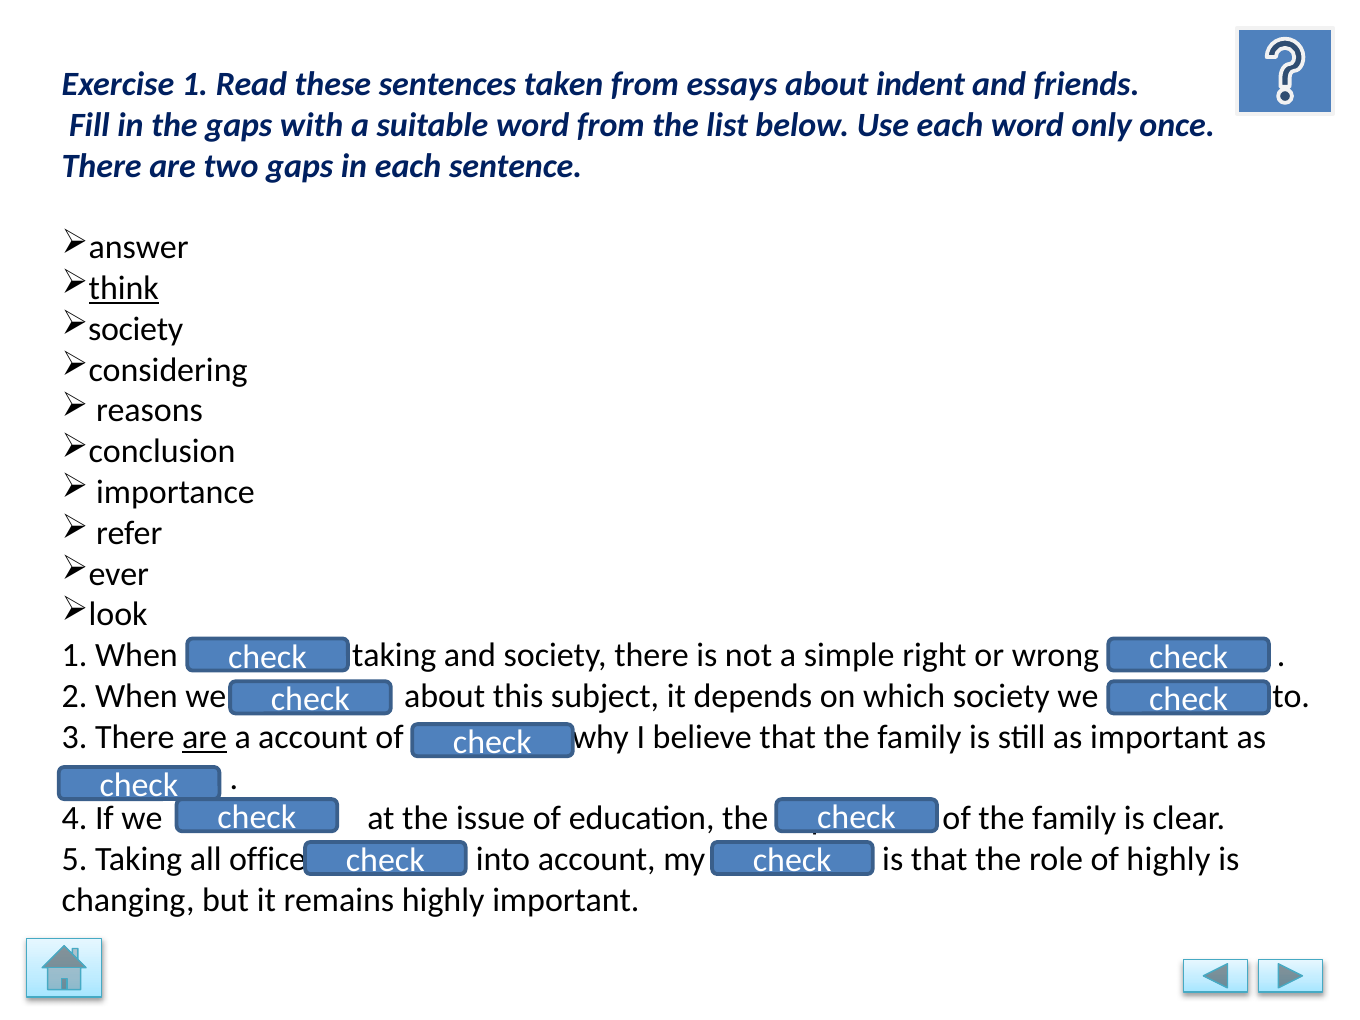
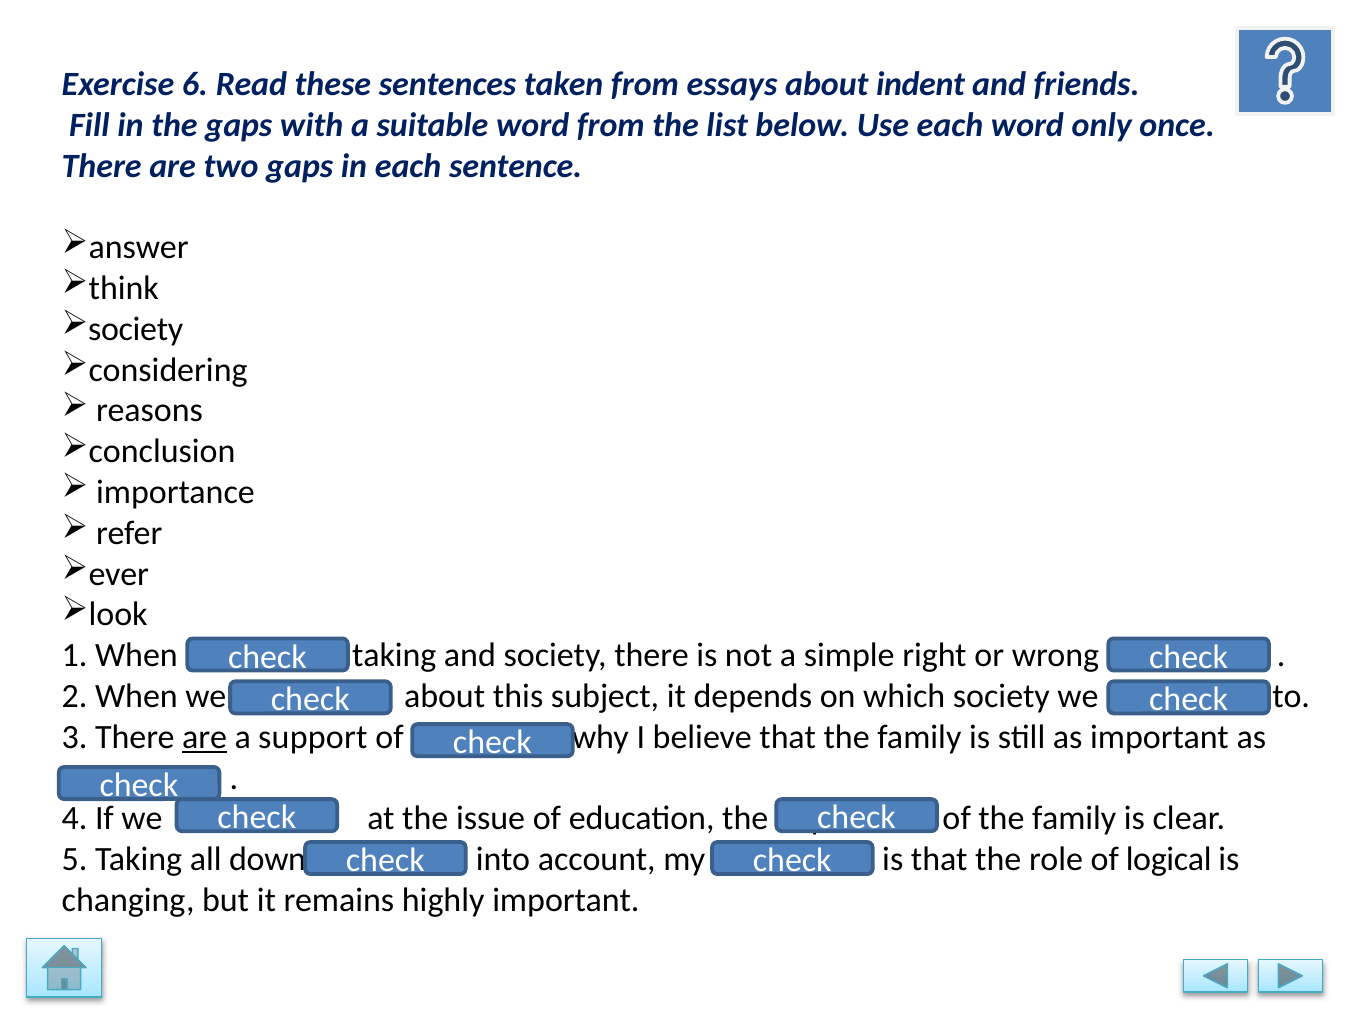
Exercise 1: 1 -> 6 (195, 84)
think underline: present -> none (124, 288)
a account: account -> support (313, 737)
office: office -> down (268, 859)
of highly: highly -> logical (1169, 859)
